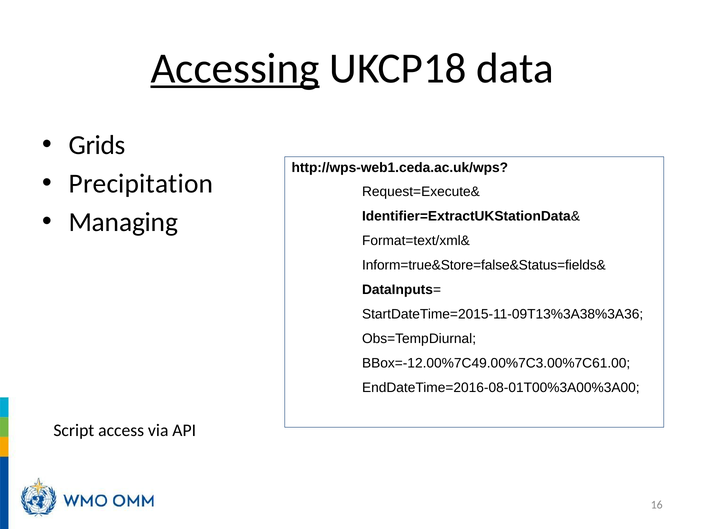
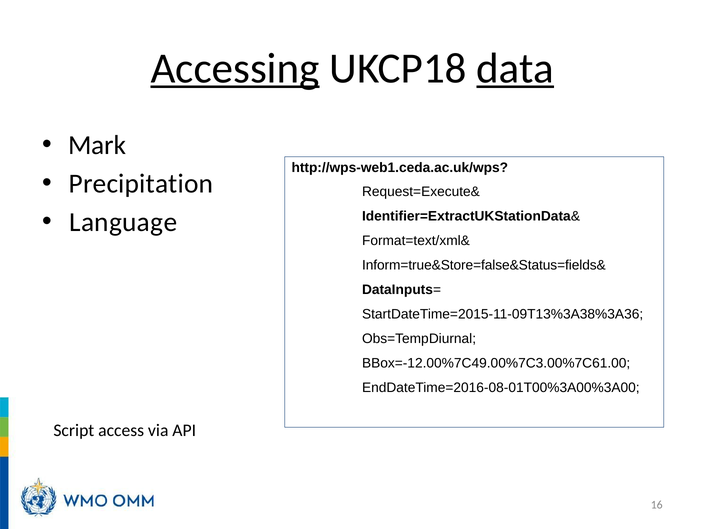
data underline: none -> present (515, 68)
Grids: Grids -> Mark (97, 145)
Managing: Managing -> Language (123, 222)
